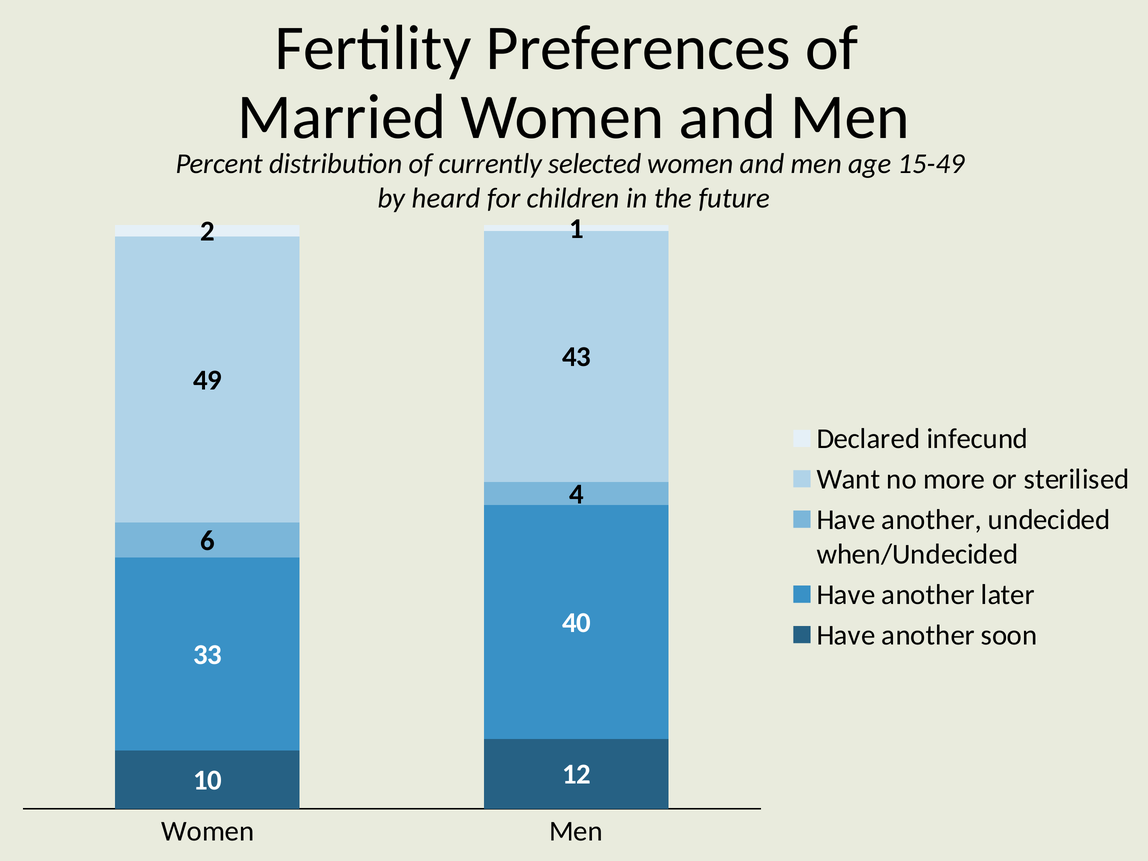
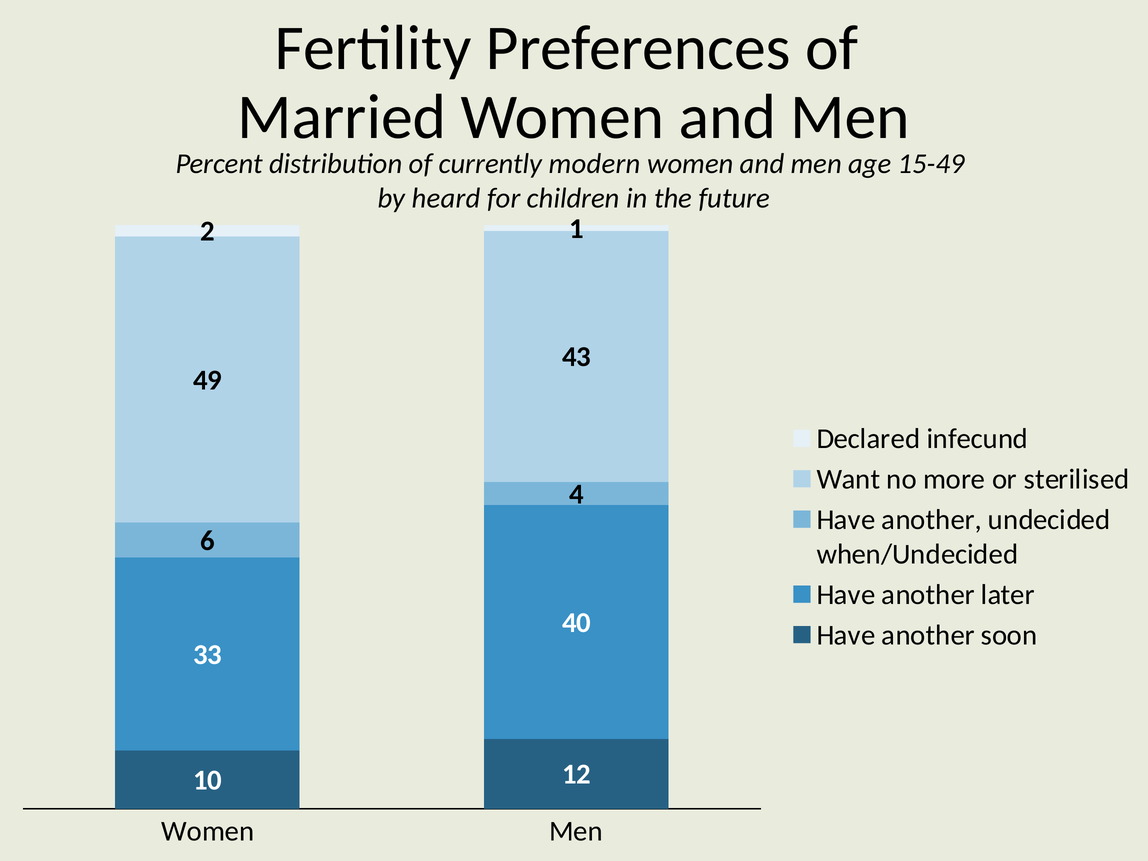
selected: selected -> modern (595, 164)
